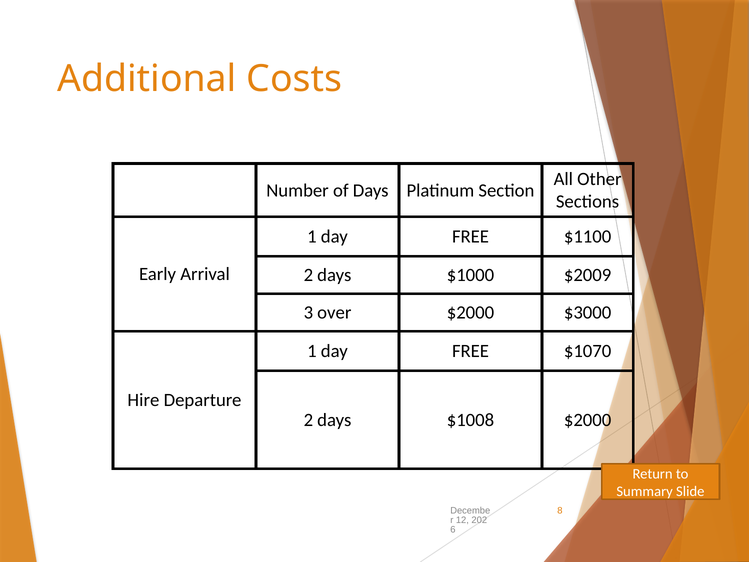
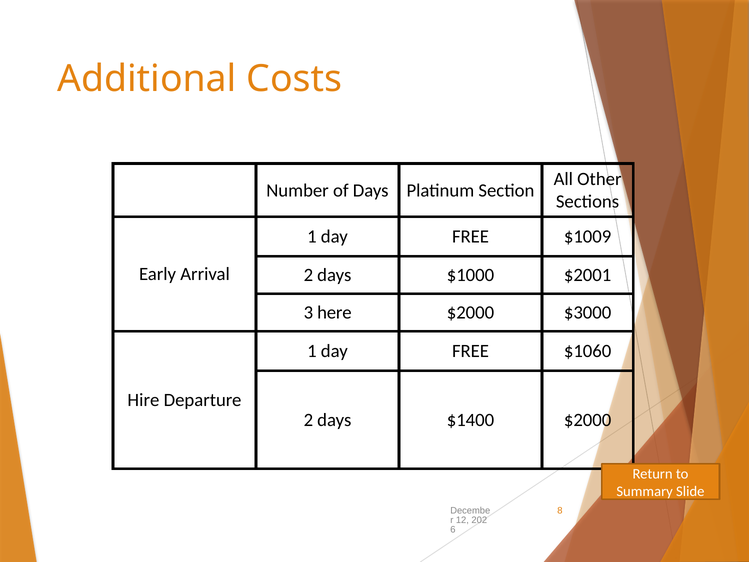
$1100: $1100 -> $1009 (588, 237)
$2009: $2009 -> $2001 (588, 275)
over: over -> here (334, 313)
$1070: $1070 -> $1060 (588, 351)
$1008: $1008 -> $1400 (470, 420)
